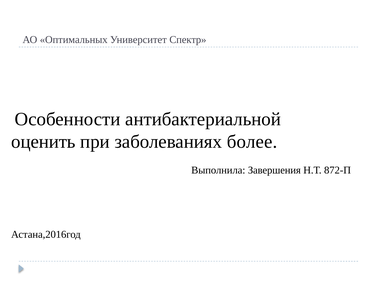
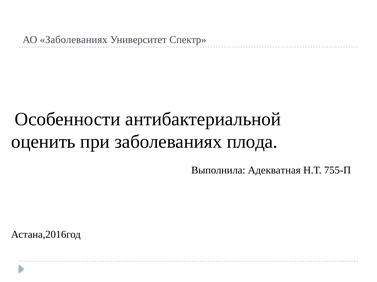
АО Оптимальных: Оптимальных -> Заболеваниях (74, 40)
более: более -> плода (252, 142)
Завершения: Завершения -> Адекватная (274, 171)
872-П: 872-П -> 755-П (338, 171)
